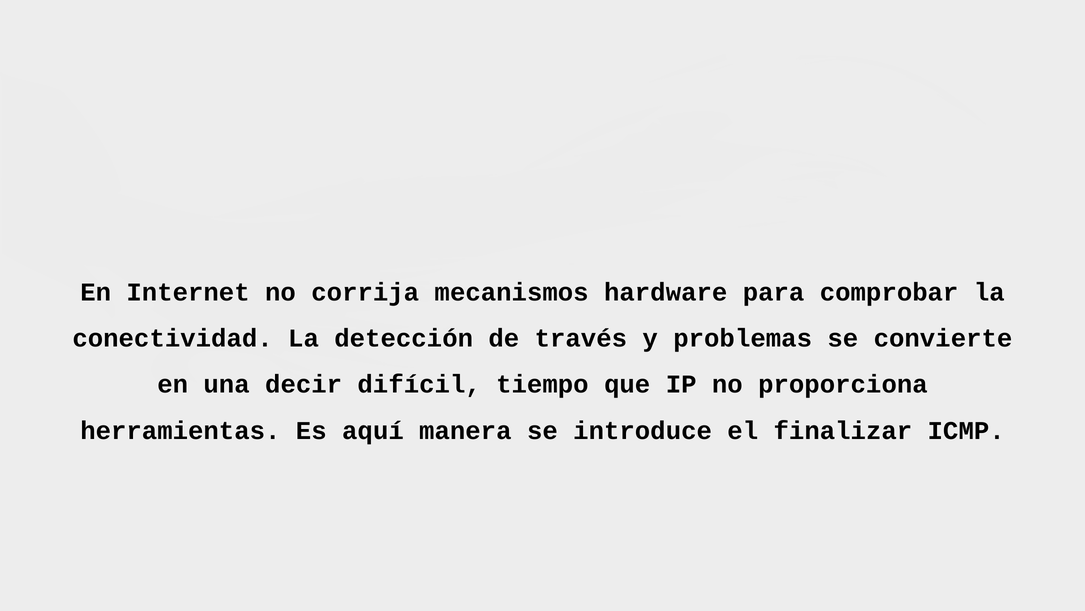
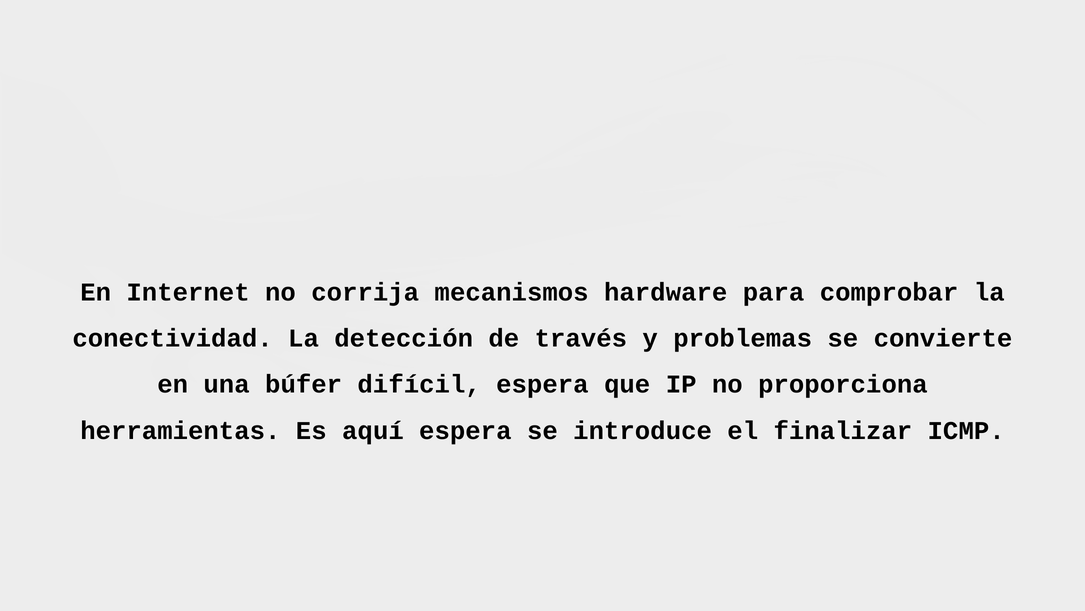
decir: decir -> búfer (304, 384)
difícil tiempo: tiempo -> espera (542, 384)
aquí manera: manera -> espera (465, 430)
